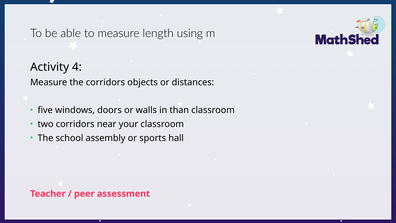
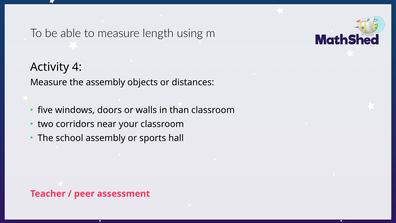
the corridors: corridors -> assembly (105, 82)
